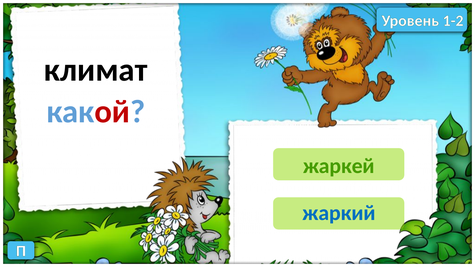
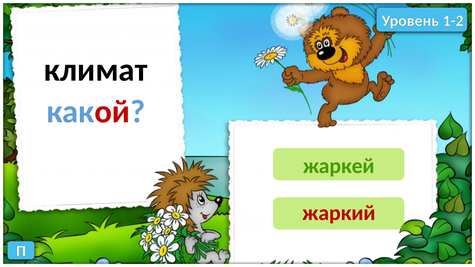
жаркий colour: blue -> red (339, 213)
